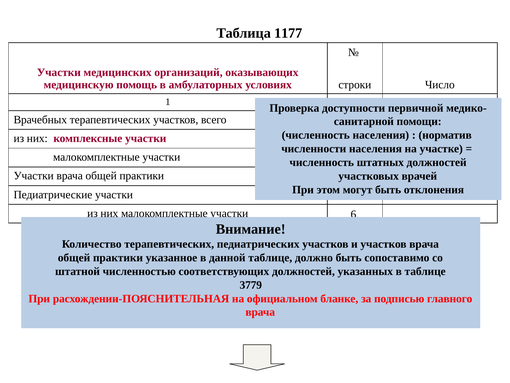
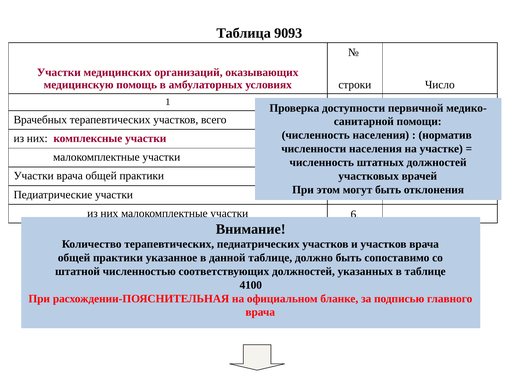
1177: 1177 -> 9093 (288, 33)
3779: 3779 -> 4100 (251, 285)
